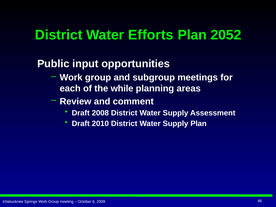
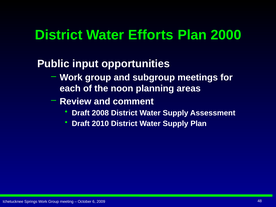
2052: 2052 -> 2000 (226, 35)
while: while -> noon (122, 89)
